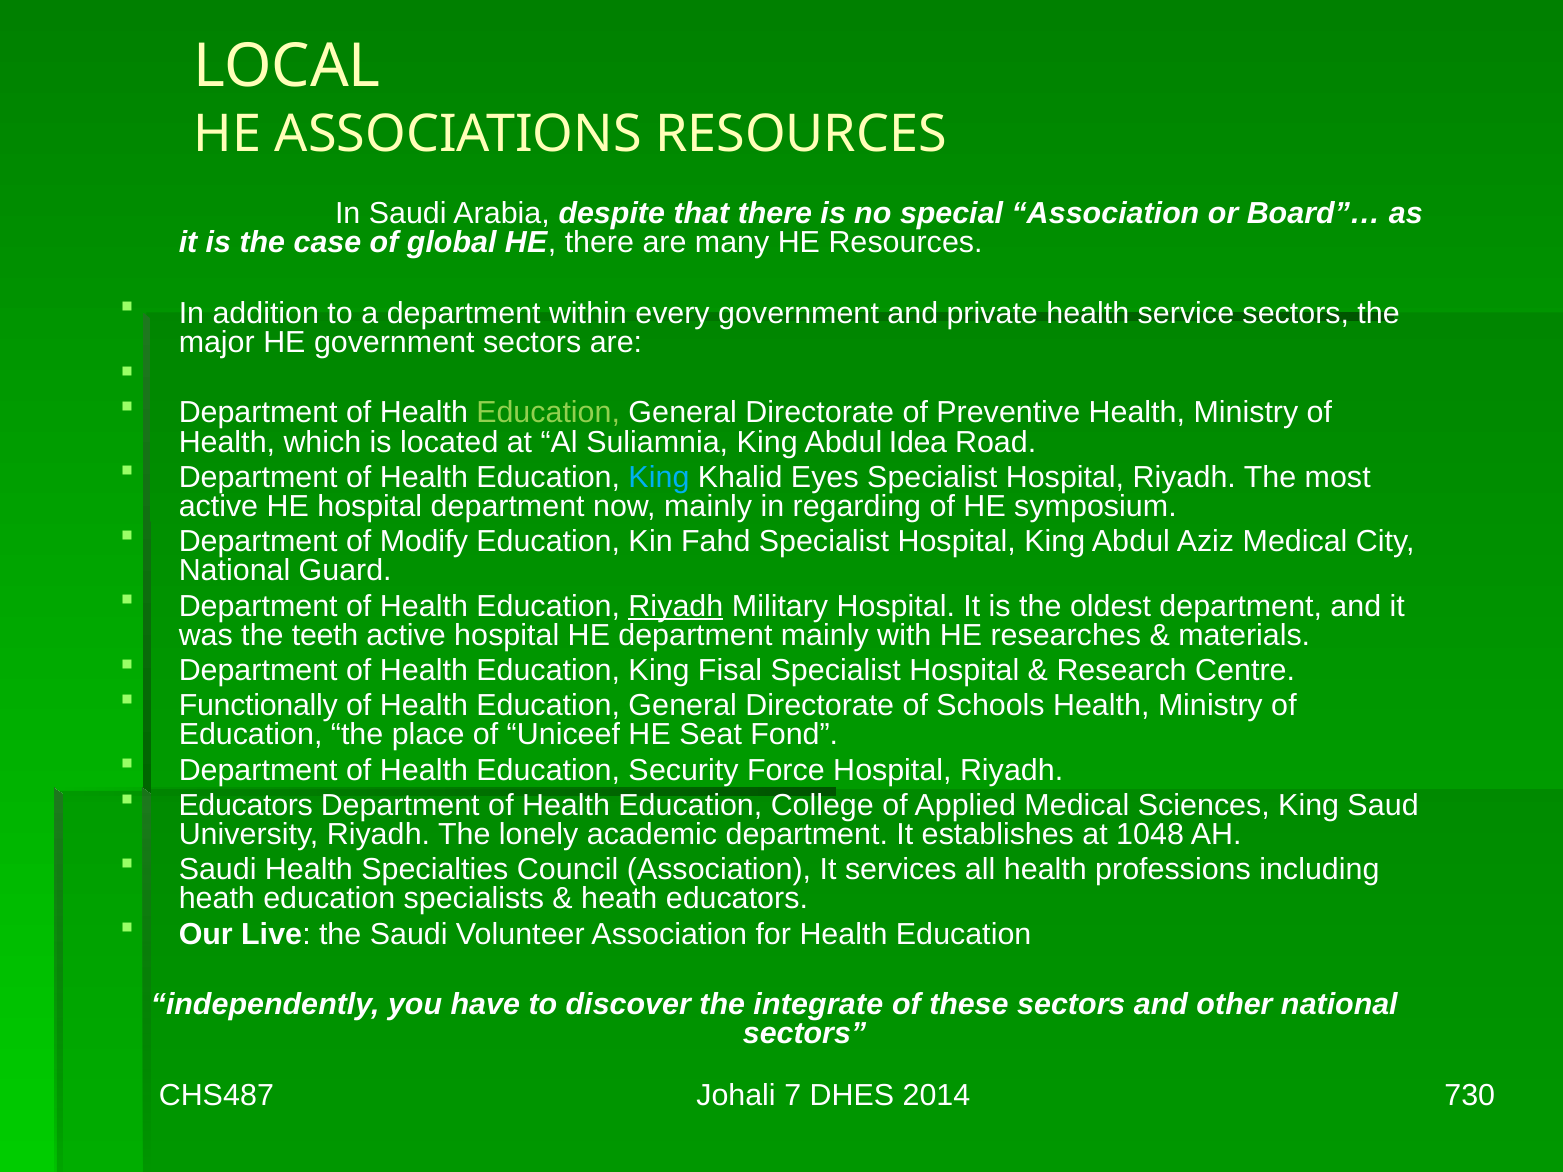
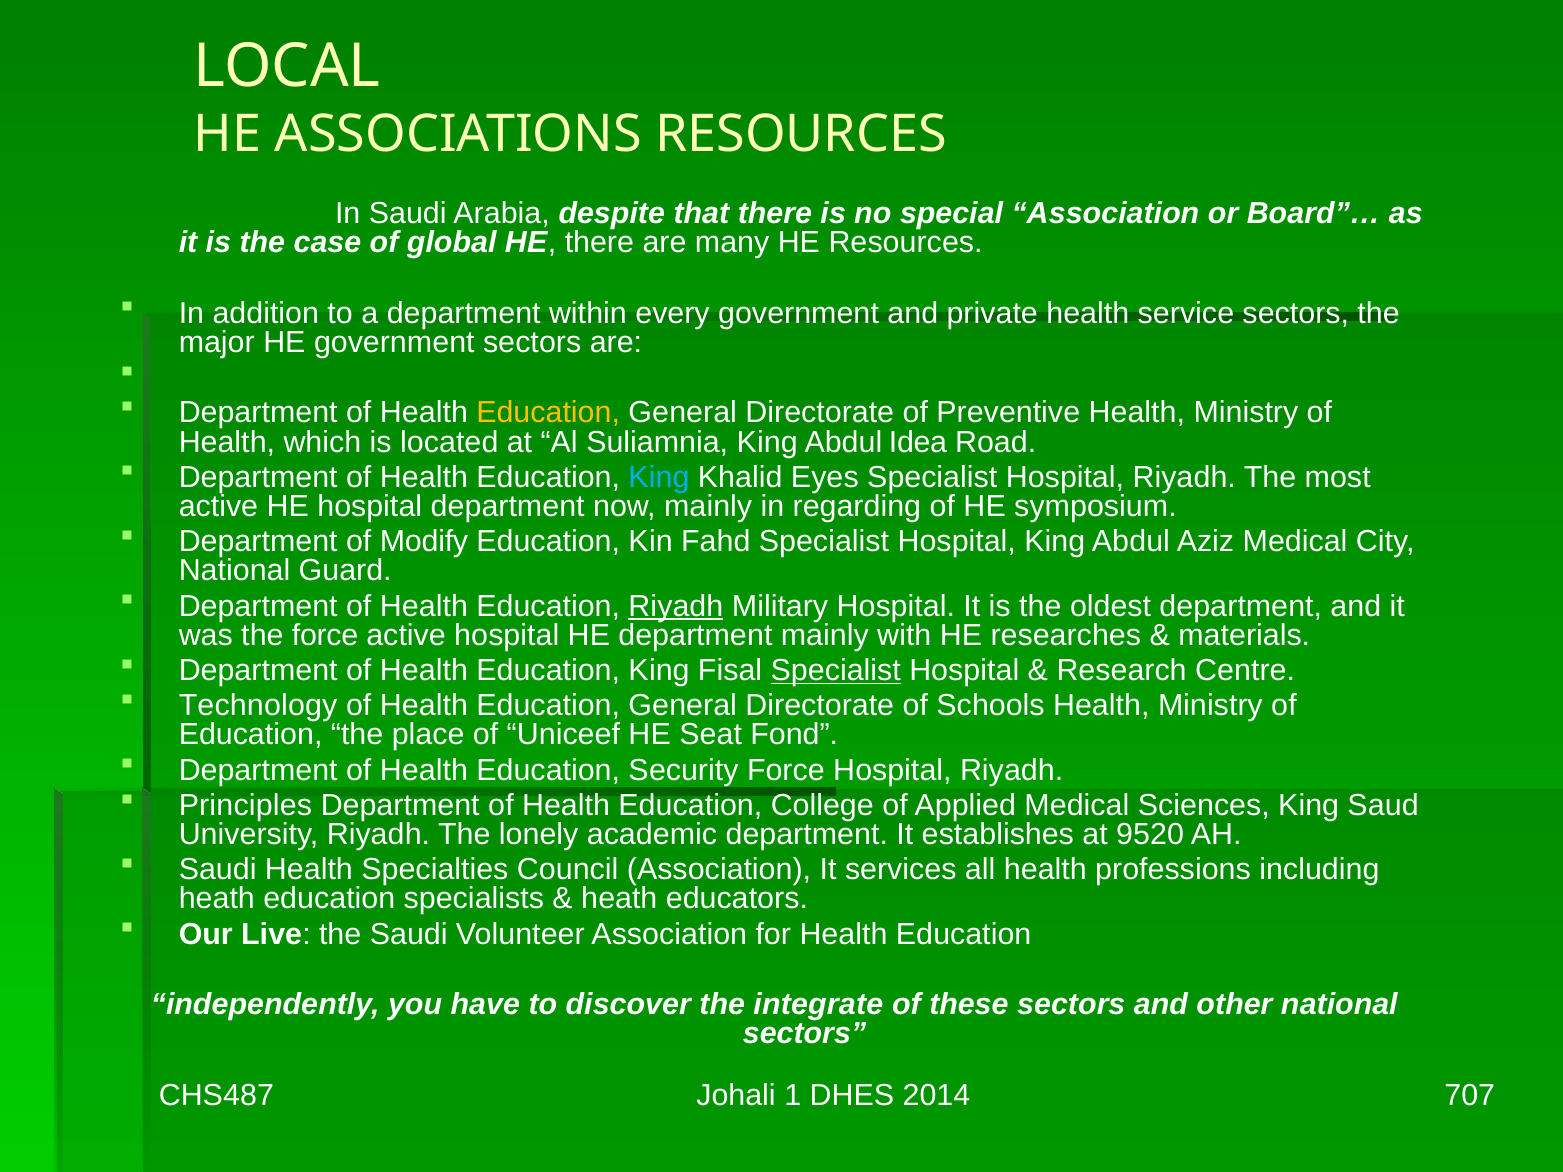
Education colour: light green -> yellow (548, 413)
the teeth: teeth -> force (325, 635)
Specialist underline: none -> present (836, 671)
Functionally: Functionally -> Technology (258, 706)
Educators: Educators -> Principles (245, 806)
1048: 1048 -> 9520 (1150, 835)
7: 7 -> 1 (793, 1096)
730: 730 -> 707 (1470, 1096)
